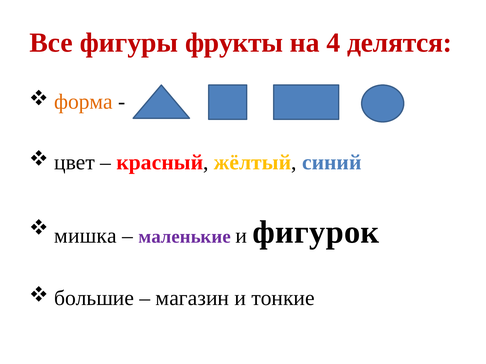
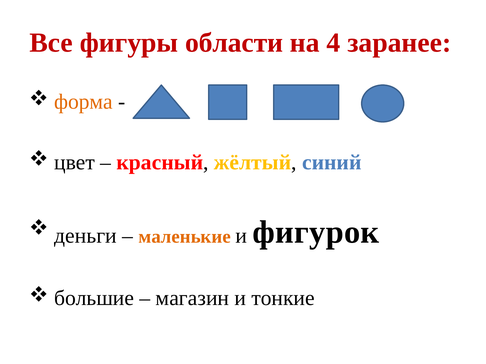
фрукты: фрукты -> области (234, 43)
делятся: делятся -> заранее (399, 43)
мишка: мишка -> деньги (86, 236)
маленькие colour: purple -> orange (185, 237)
